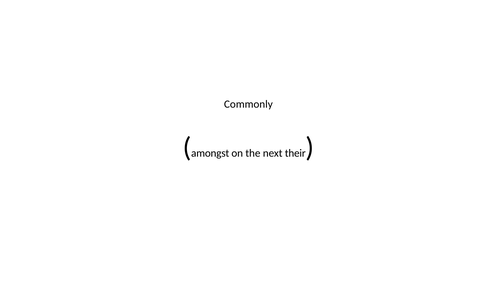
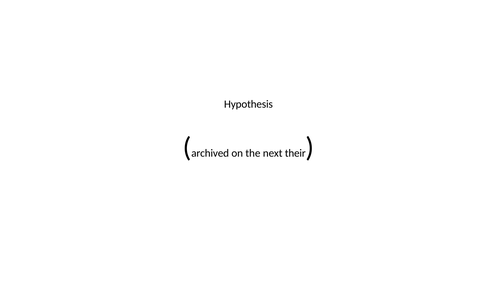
Commonly: Commonly -> Hypothesis (248, 104)
amongst: amongst -> archived (210, 153)
